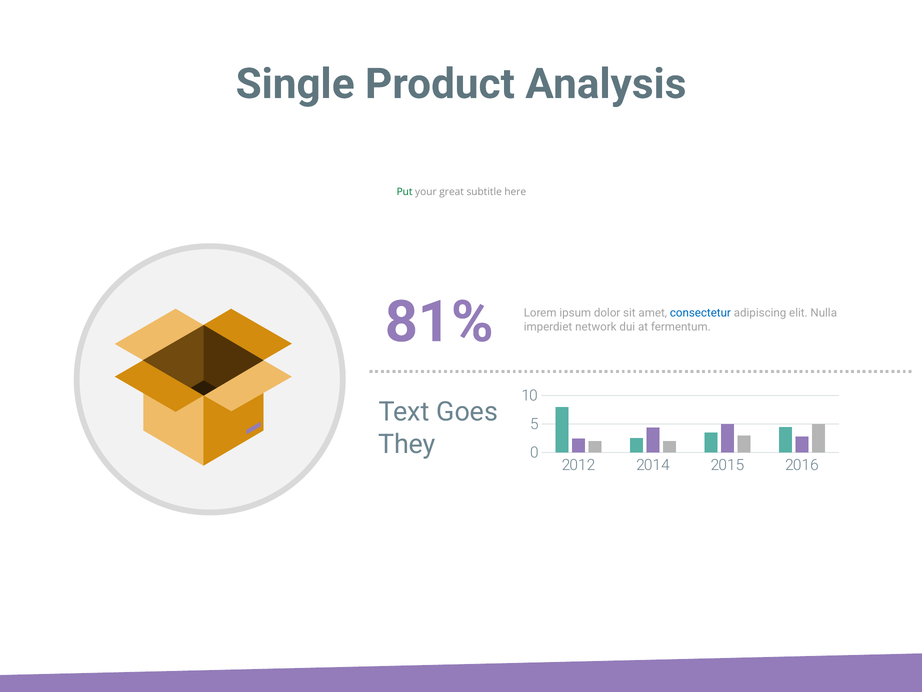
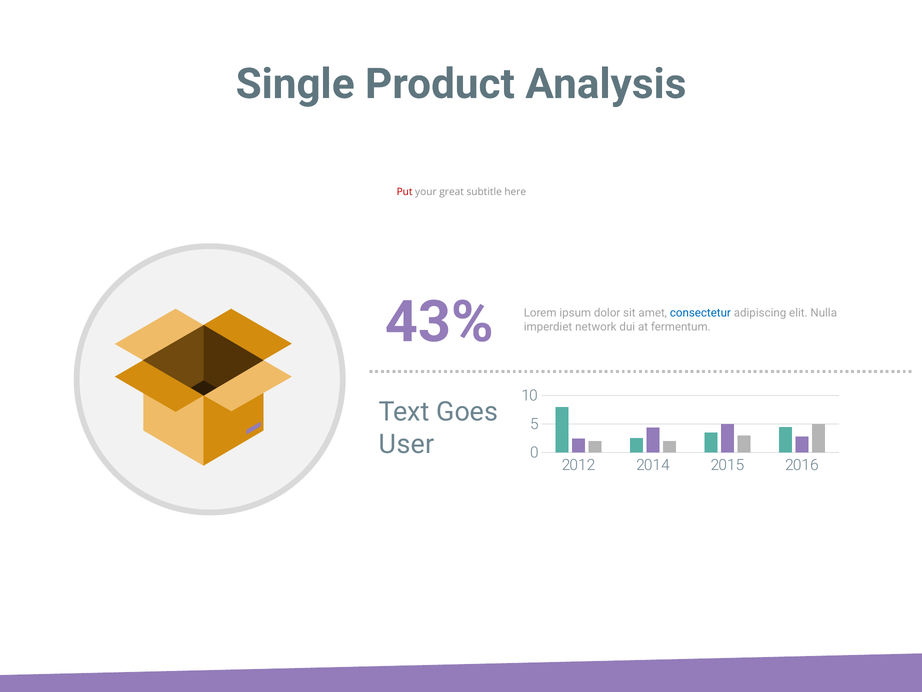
Put colour: green -> red (405, 192)
81%: 81% -> 43% (439, 322)
They: They -> User (407, 444)
